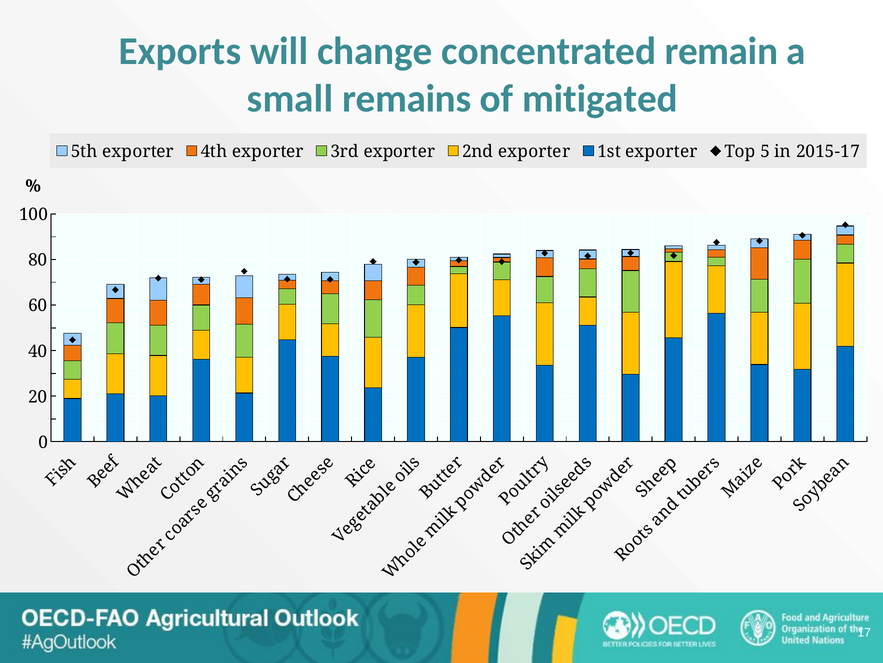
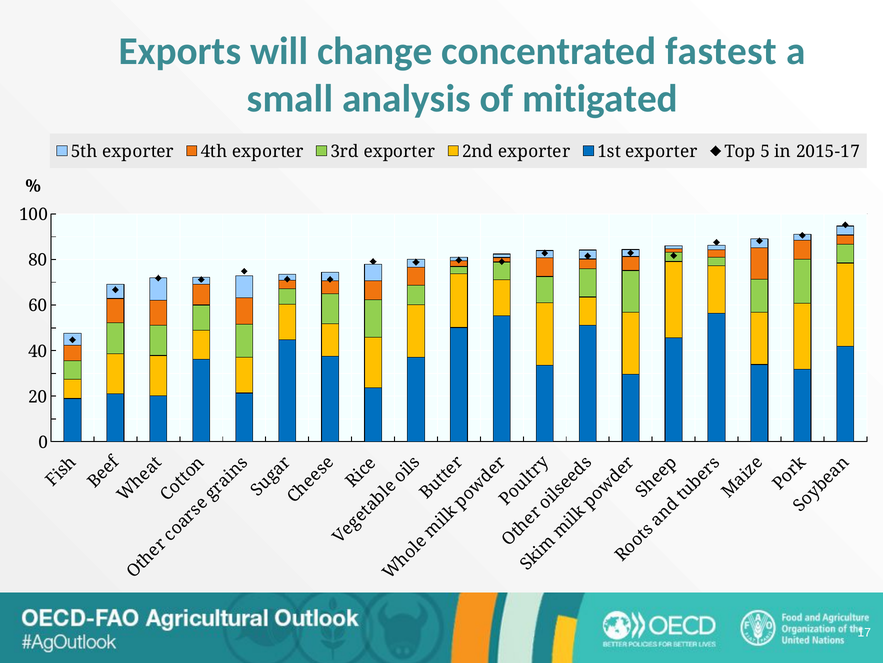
remain: remain -> fastest (721, 51)
remains: remains -> analysis (406, 99)
